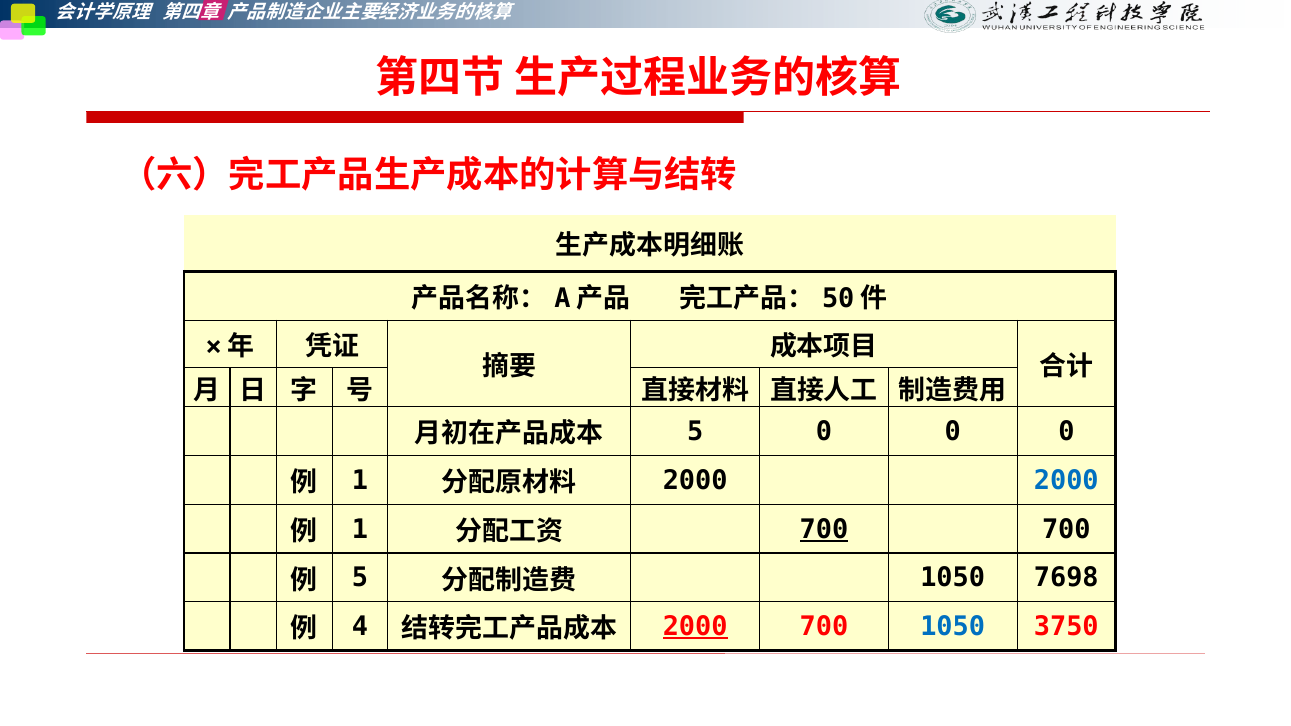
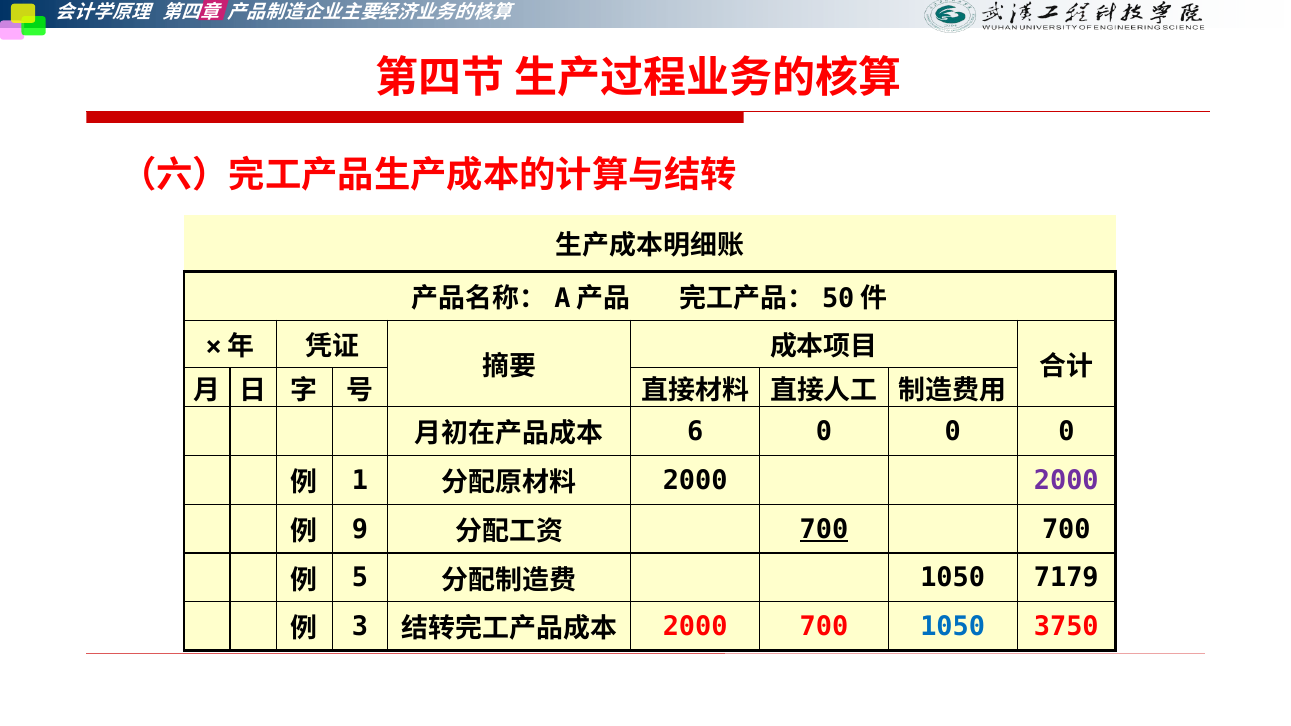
5: 5 -> 6 (695, 432)
2000 colour: blue -> purple (1066, 480)
1: 1 -> 9 (360, 529)
7698: 7698 -> 7179 (1066, 578)
4: 4 -> 3 (360, 627)
2000 underline: present -> none (695, 627)
